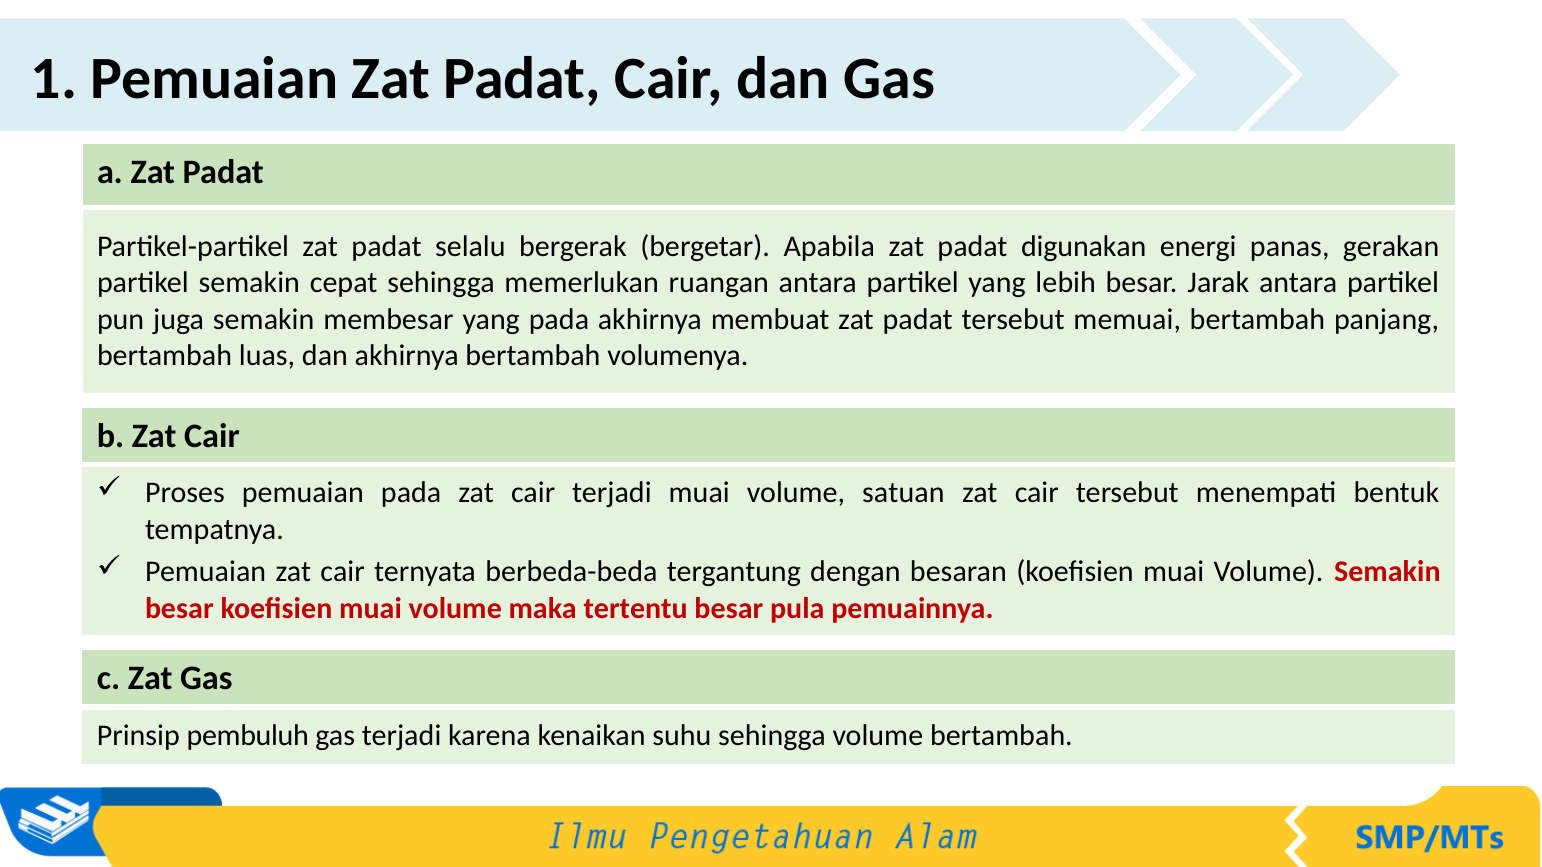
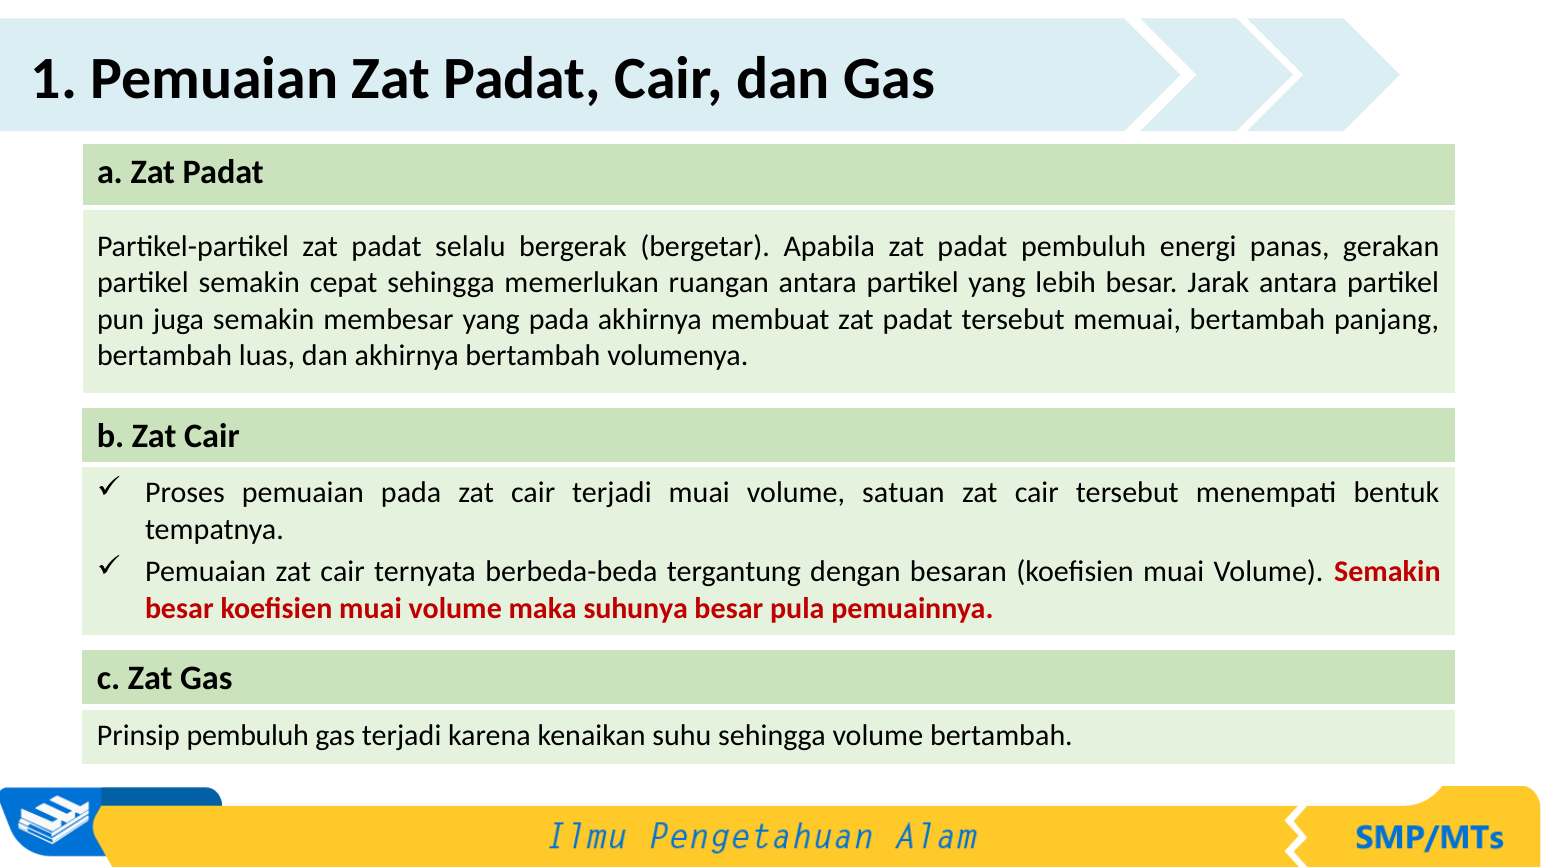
padat digunakan: digunakan -> pembuluh (1084, 247)
tertentu: tertentu -> suhunya (636, 609)
